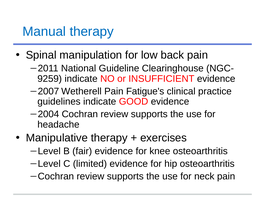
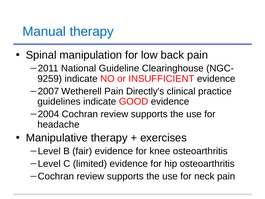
Fatigue's: Fatigue's -> Directly's (145, 91)
